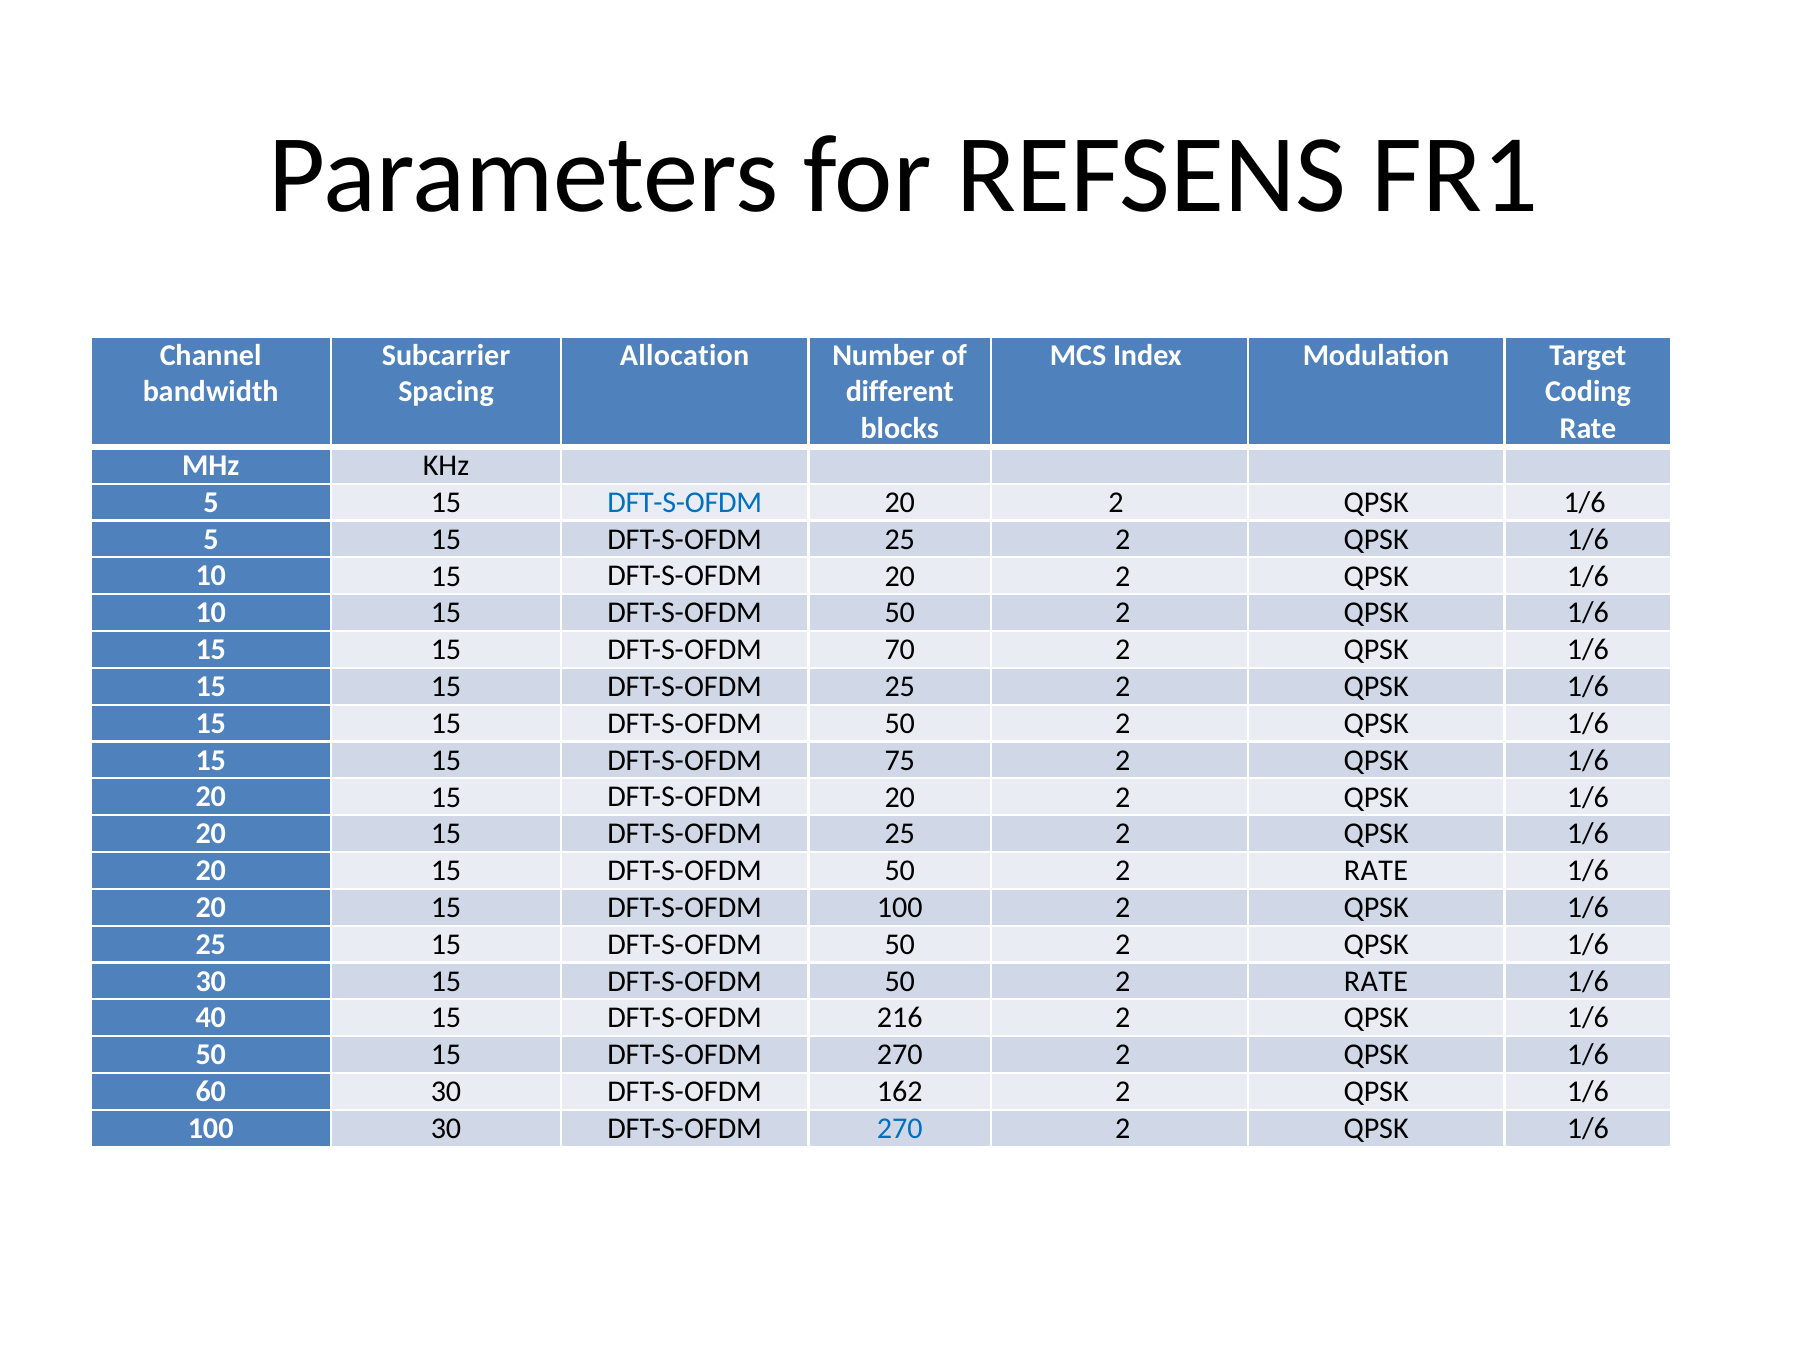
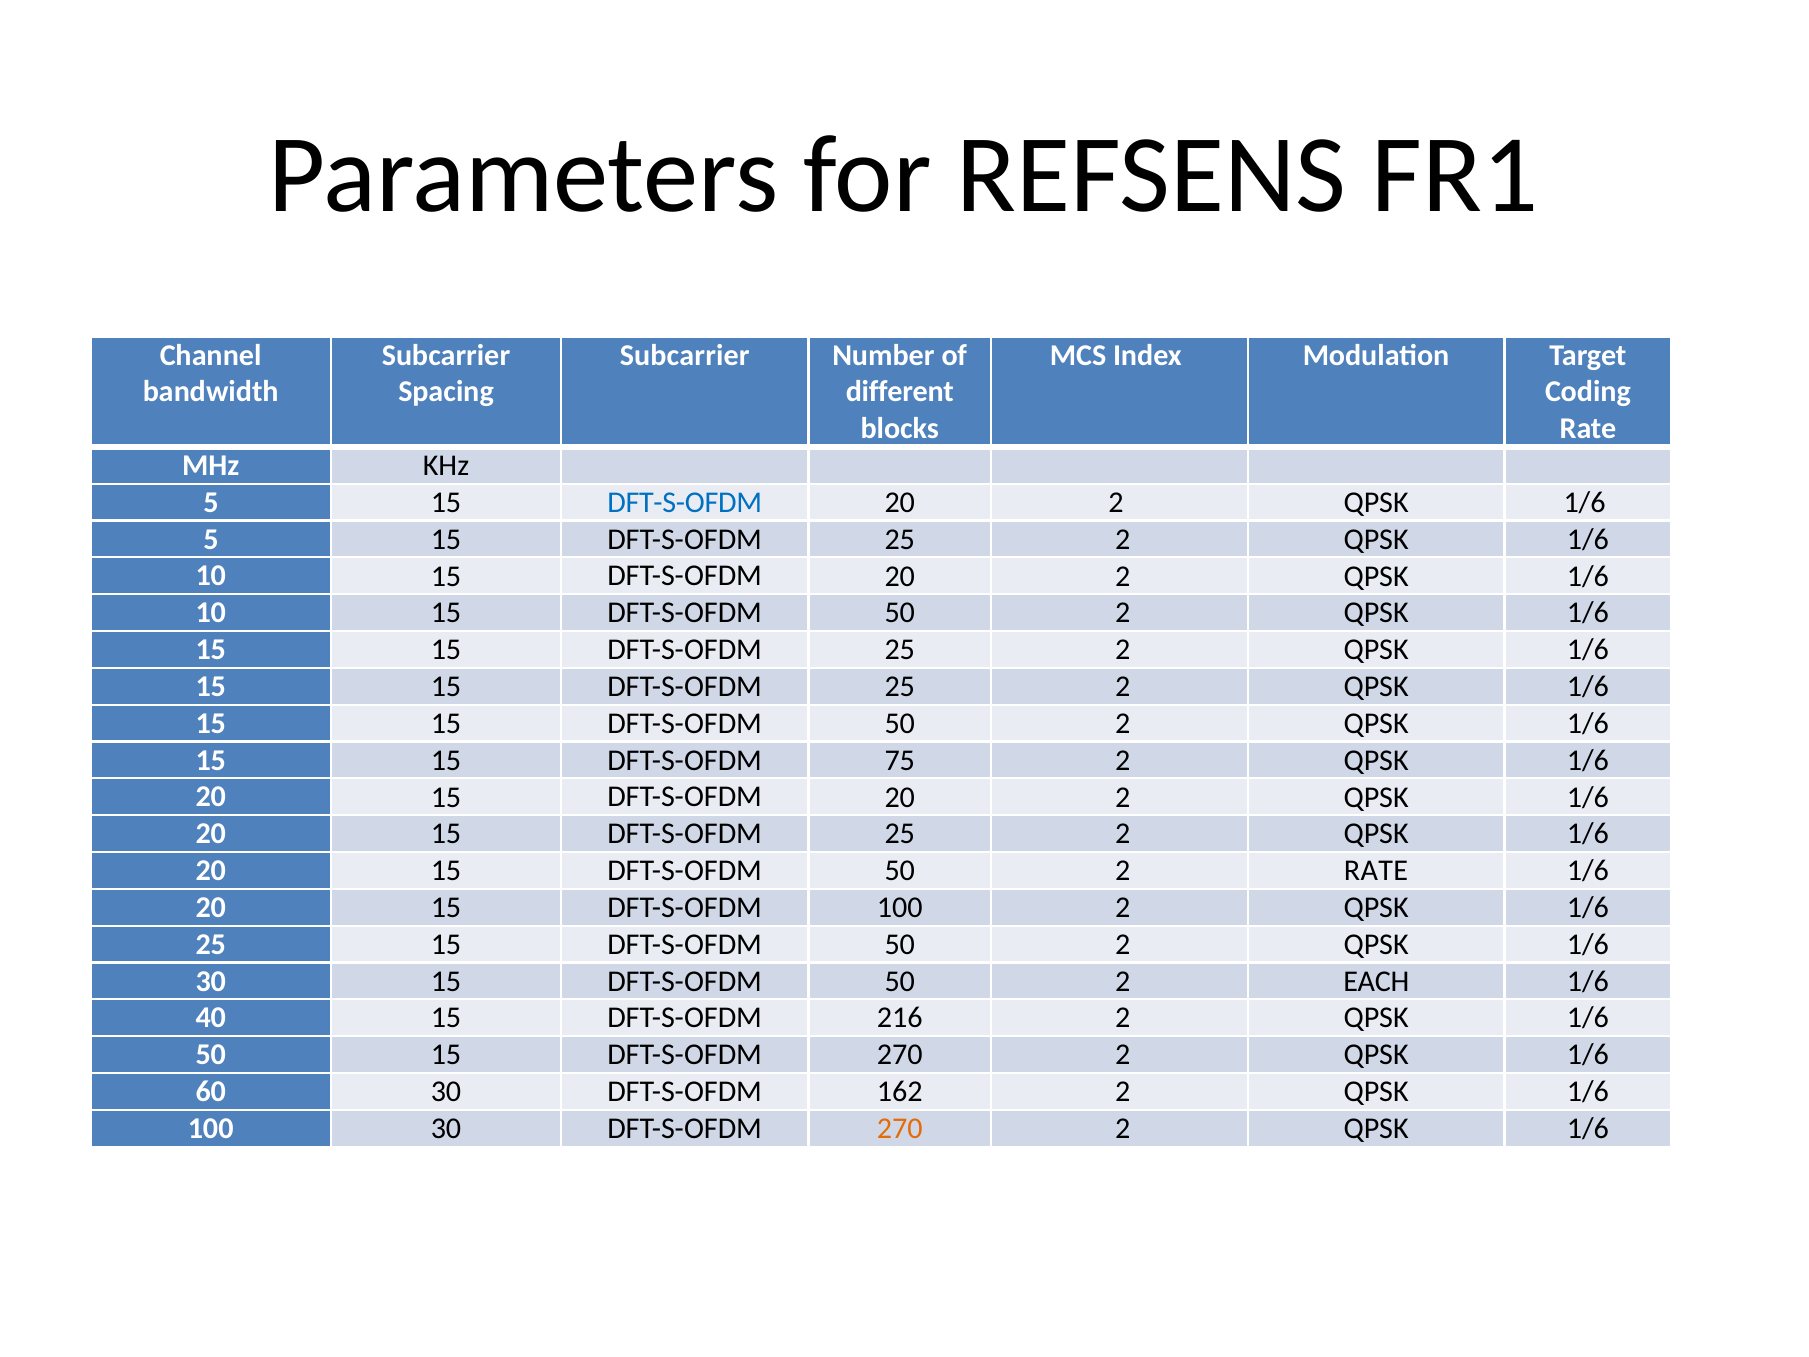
Allocation: Allocation -> Subcarrier (685, 355)
70: 70 -> 25 (900, 650)
RATE: RATE -> EACH (1376, 981)
270 colour: blue -> orange (900, 1128)
